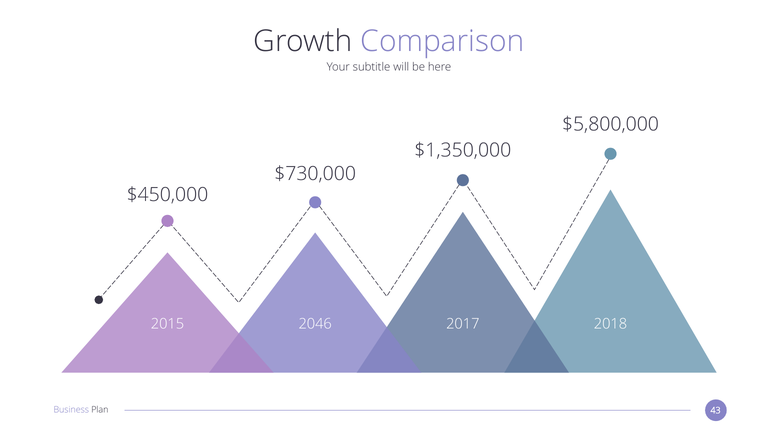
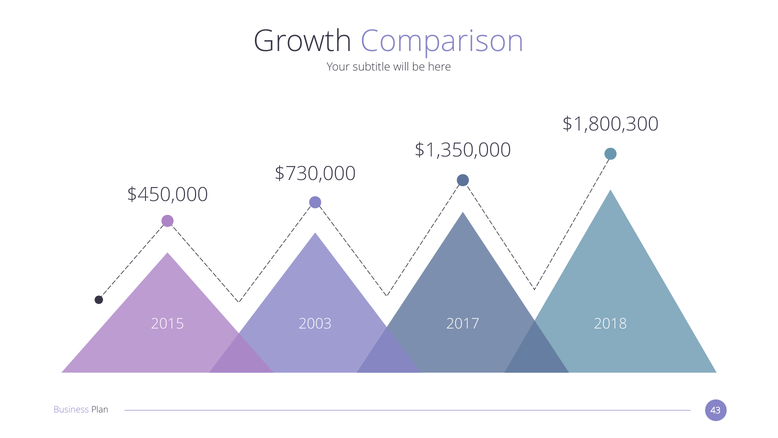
$5,800,000: $5,800,000 -> $1,800,300 (610, 124)
2046: 2046 -> 2003 (315, 324)
